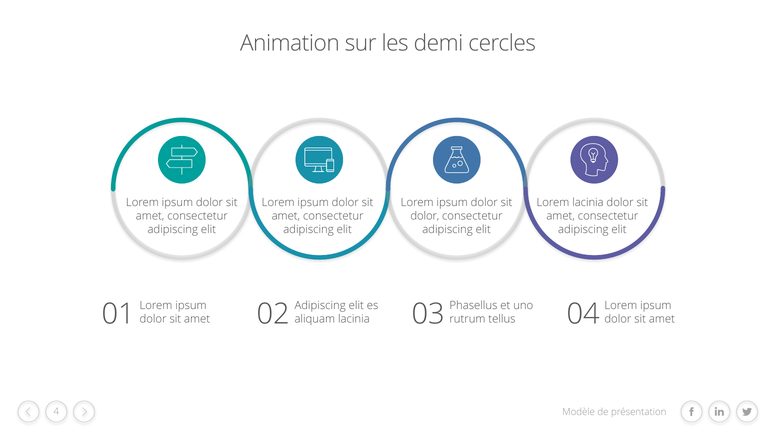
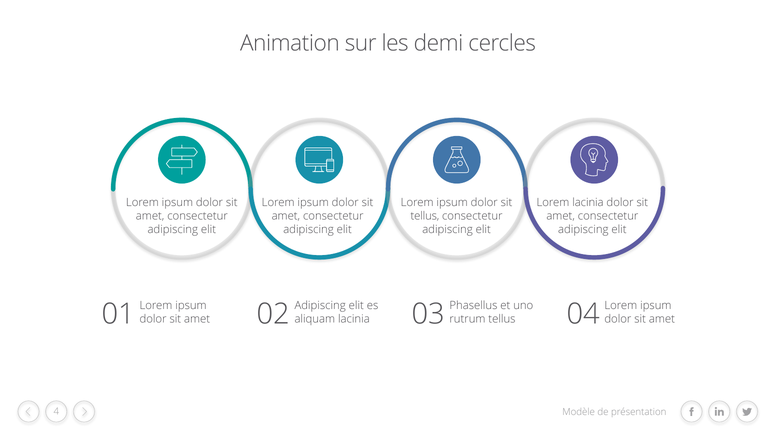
dolor: dolor -> tellus (425, 216)
